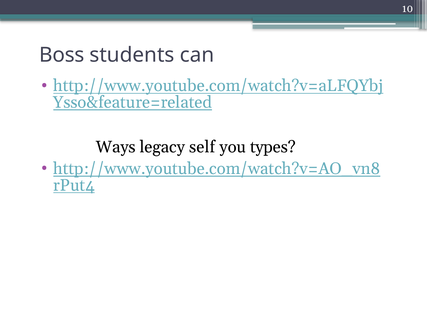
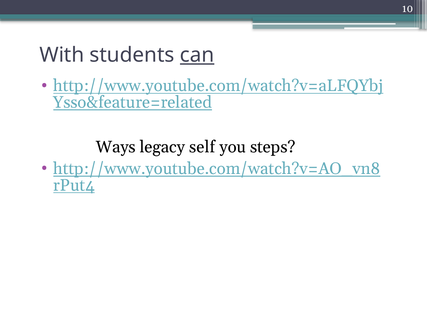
Boss: Boss -> With (62, 55)
can underline: none -> present (197, 55)
types: types -> steps (273, 147)
